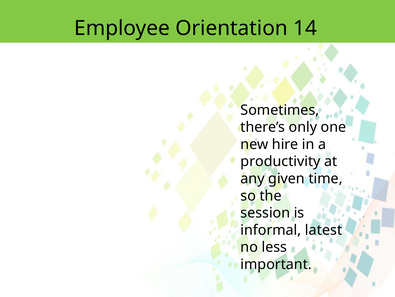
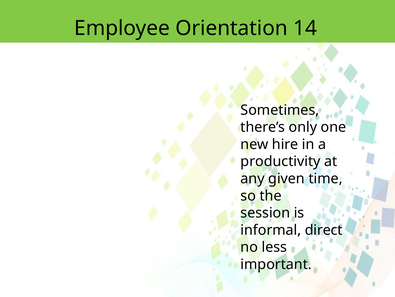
latest: latest -> direct (324, 230)
